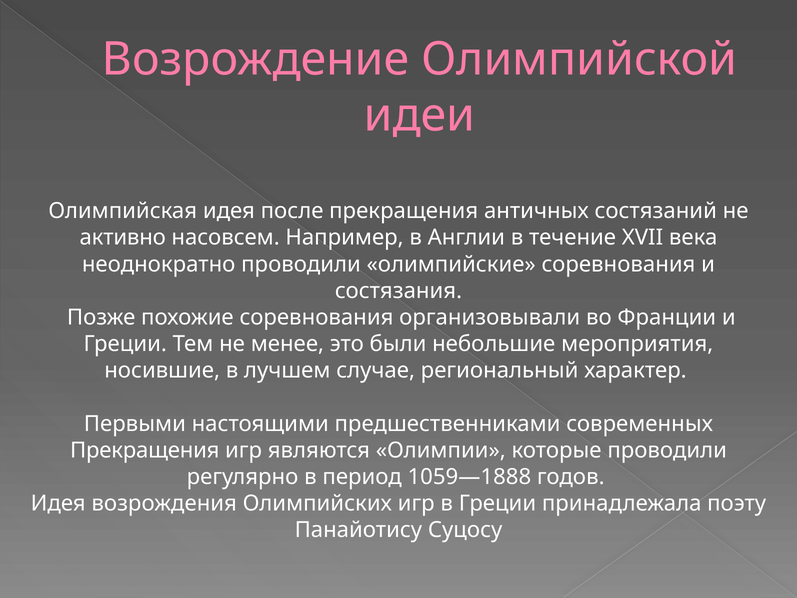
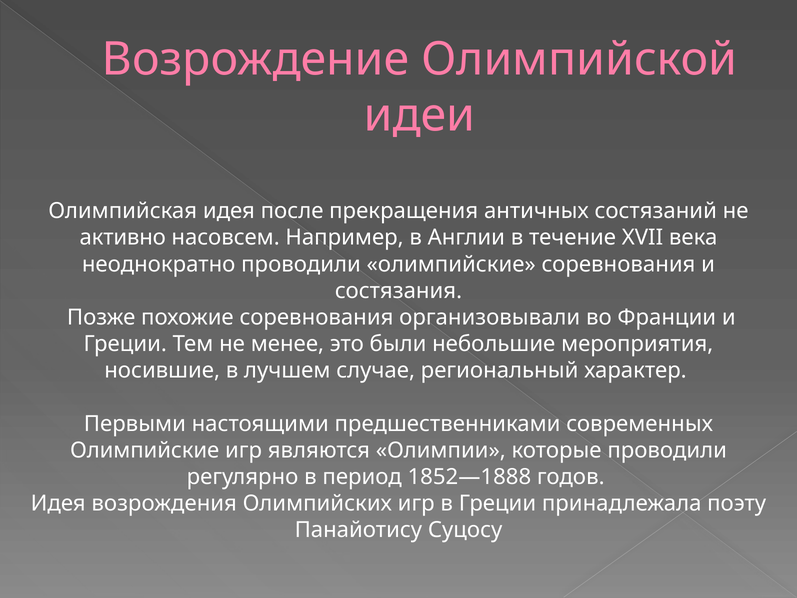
Прекращения: Прекращения -> Олимпийские (145, 450)
1059—1888: 1059—1888 -> 1852—1888 (469, 477)
